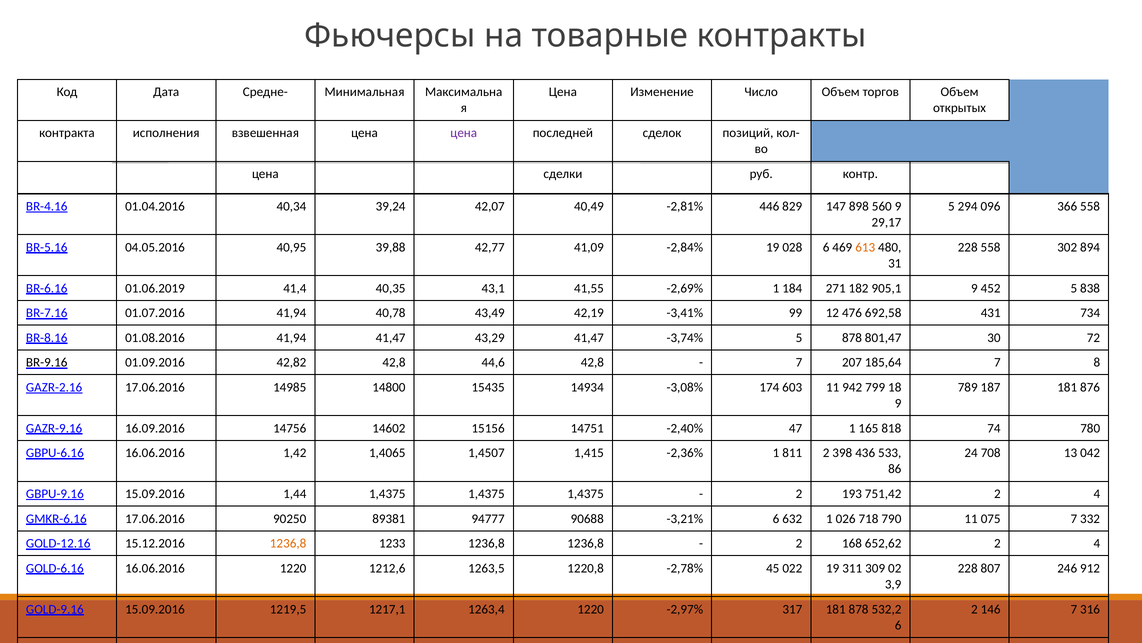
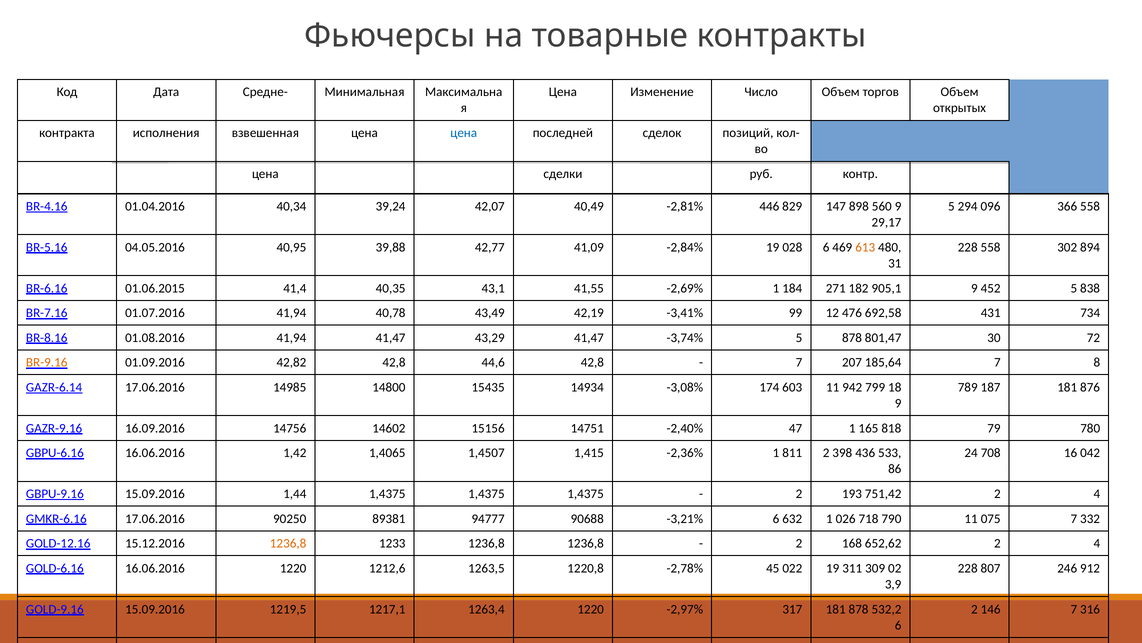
цена colour: purple -> blue (464, 133)
01.06.2019: 01.06.2019 -> 01.06.2015 (155, 288)
BR-9.16 colour: black -> orange (47, 362)
GAZR-2.16: GAZR-2.16 -> GAZR-6.14 (54, 387)
74: 74 -> 79 (994, 428)
708 13: 13 -> 16 (1071, 453)
